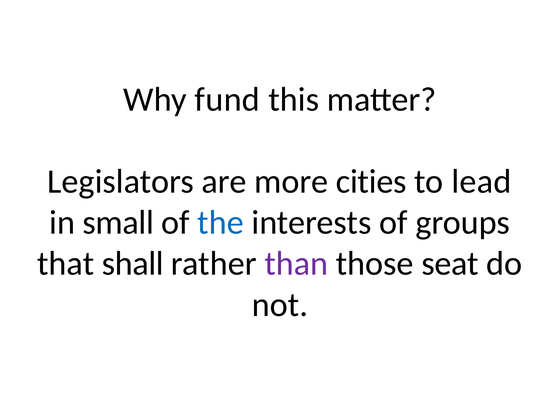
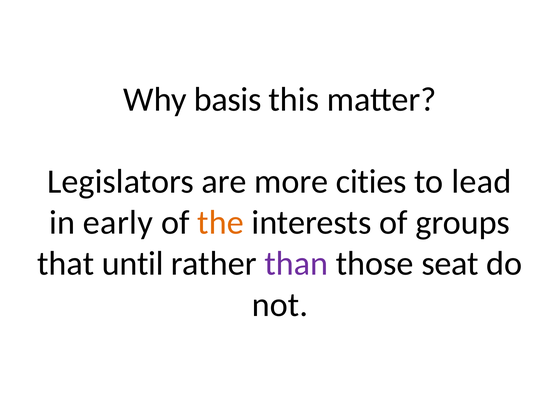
fund: fund -> basis (228, 99)
small: small -> early (118, 223)
the colour: blue -> orange (221, 223)
shall: shall -> until (133, 264)
